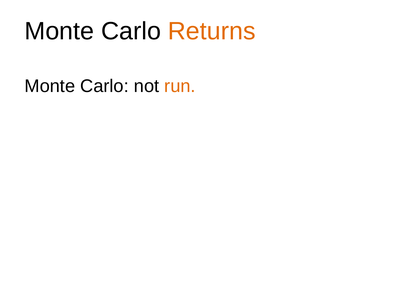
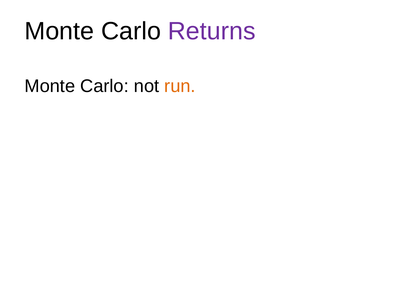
Returns colour: orange -> purple (212, 31)
